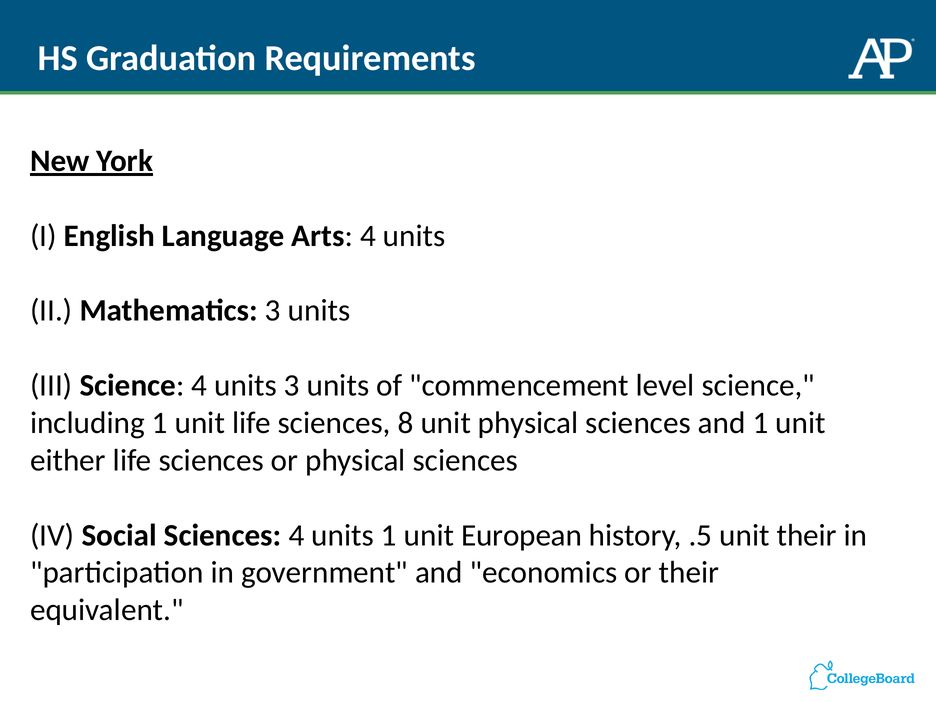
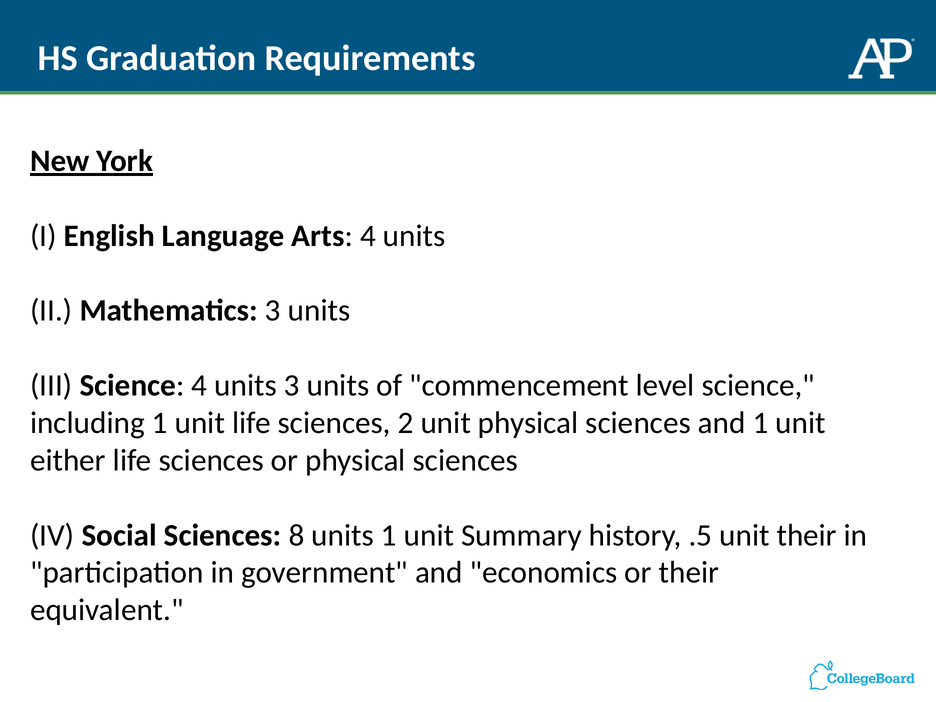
8: 8 -> 2 (406, 423)
Sciences 4: 4 -> 8 (296, 535)
European: European -> Summary (521, 535)
